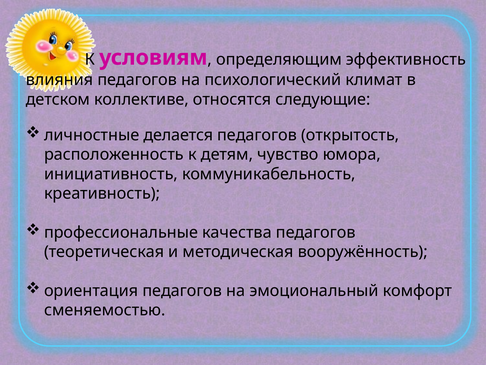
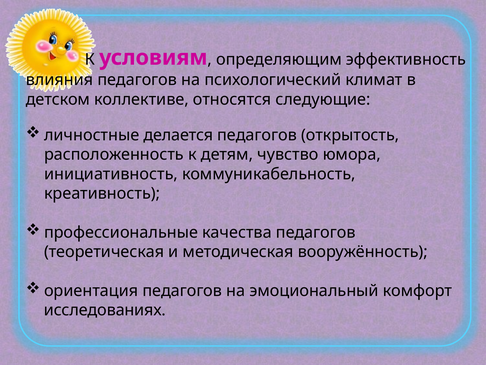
сменяемостью: сменяемостью -> исследованиях (105, 310)
